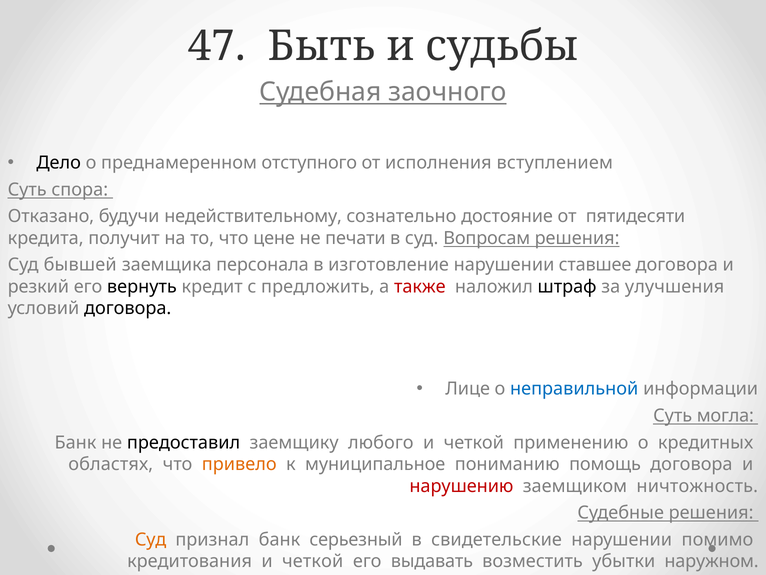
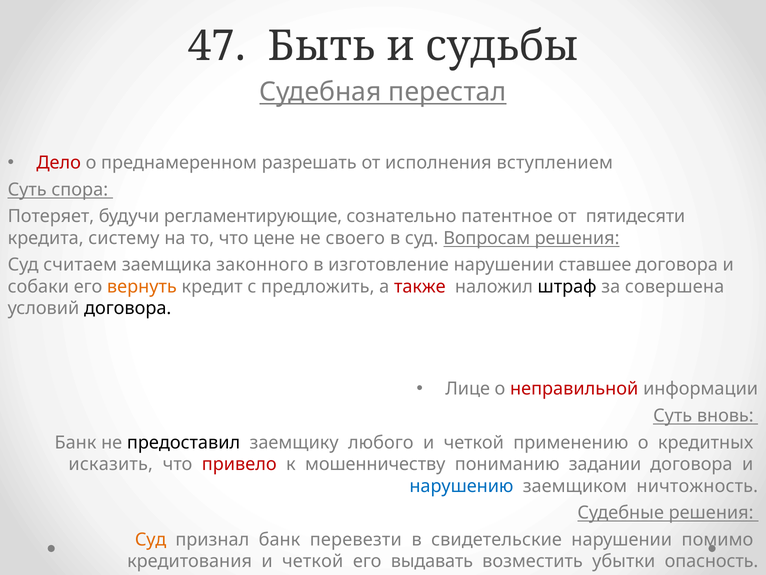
заочного: заочного -> перестал (447, 92)
Дело colour: black -> red (59, 163)
отступного: отступного -> разрешать (309, 163)
Отказано: Отказано -> Потеряет (51, 216)
недействительному: недействительному -> регламентирующие (253, 216)
достояние: достояние -> патентное (507, 216)
получит: получит -> систему (124, 238)
печати: печати -> своего (355, 238)
бывшей: бывшей -> считаем (80, 265)
персонала: персонала -> законного (262, 265)
резкий: резкий -> собаки (38, 286)
вернуть colour: black -> orange (142, 286)
улучшения: улучшения -> совершена (675, 286)
неправильной colour: blue -> red (574, 389)
могла: могла -> вновь (725, 415)
областях: областях -> исказить (111, 464)
привело colour: orange -> red (239, 464)
муниципальное: муниципальное -> мошенничеству (375, 464)
помощь: помощь -> задании (605, 464)
нарушению colour: red -> blue (461, 486)
серьезный: серьезный -> перевезти (356, 539)
наружном: наружном -> опасность (711, 561)
